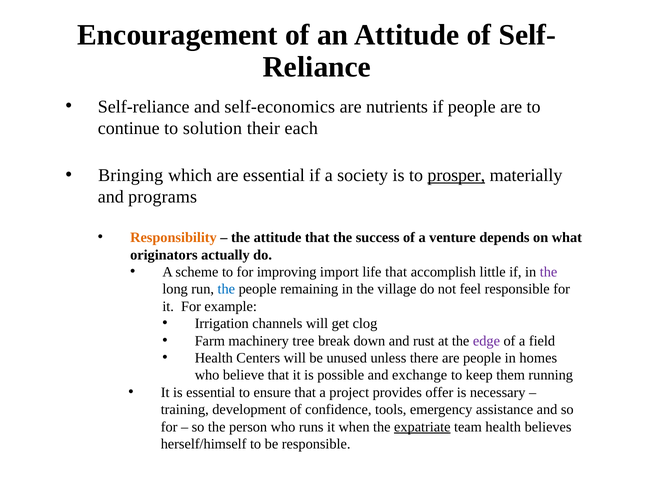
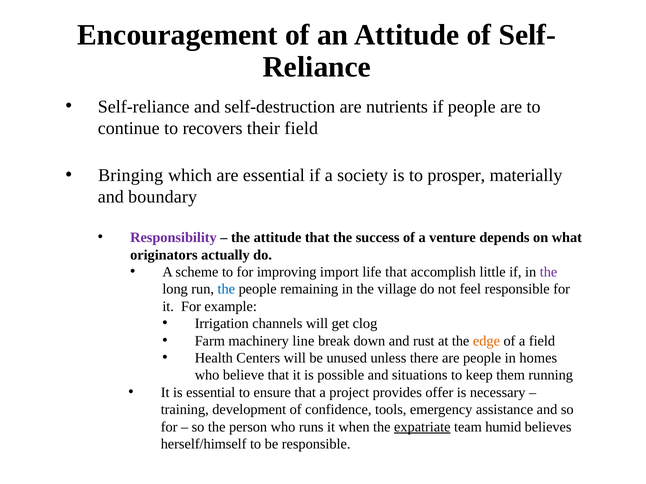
self-economics: self-economics -> self-destruction (280, 107)
solution: solution -> recovers (213, 128)
their each: each -> field (301, 128)
prosper underline: present -> none (456, 176)
programs: programs -> boundary (163, 197)
Responsibility colour: orange -> purple (173, 238)
tree: tree -> line (303, 341)
edge colour: purple -> orange (486, 341)
exchange: exchange -> situations (420, 376)
team health: health -> humid (503, 427)
